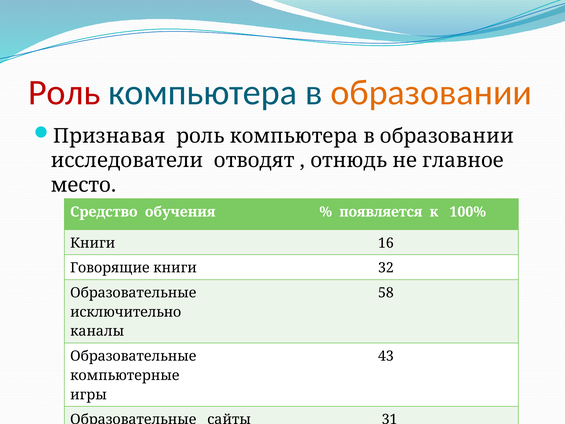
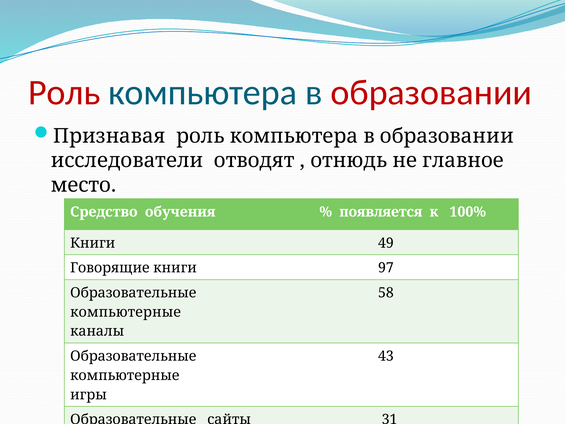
образовании colour: orange -> red (431, 92)
16: 16 -> 49 (386, 243)
32: 32 -> 97 (386, 268)
исключительно: исключительно -> компьютерные (126, 312)
